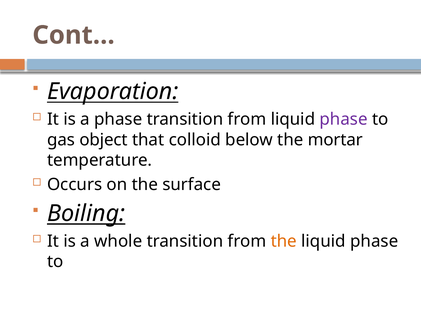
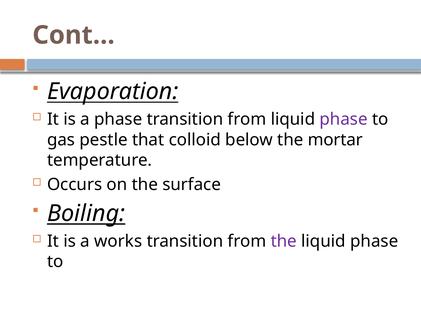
object: object -> pestle (104, 140)
whole: whole -> works (118, 241)
the colour: orange -> purple (284, 241)
